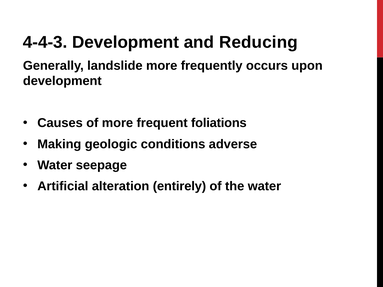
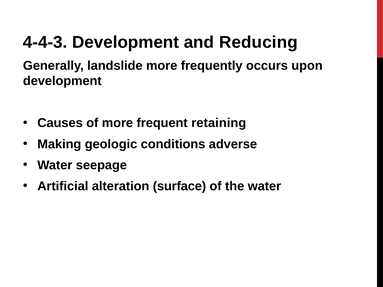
foliations: foliations -> retaining (219, 123)
entirely: entirely -> surface (179, 186)
